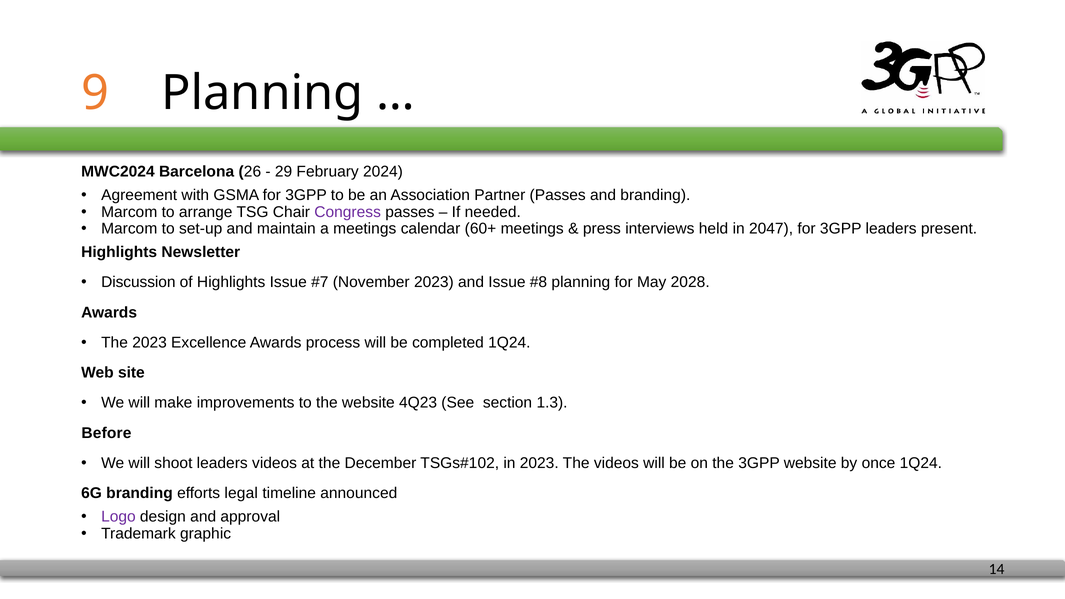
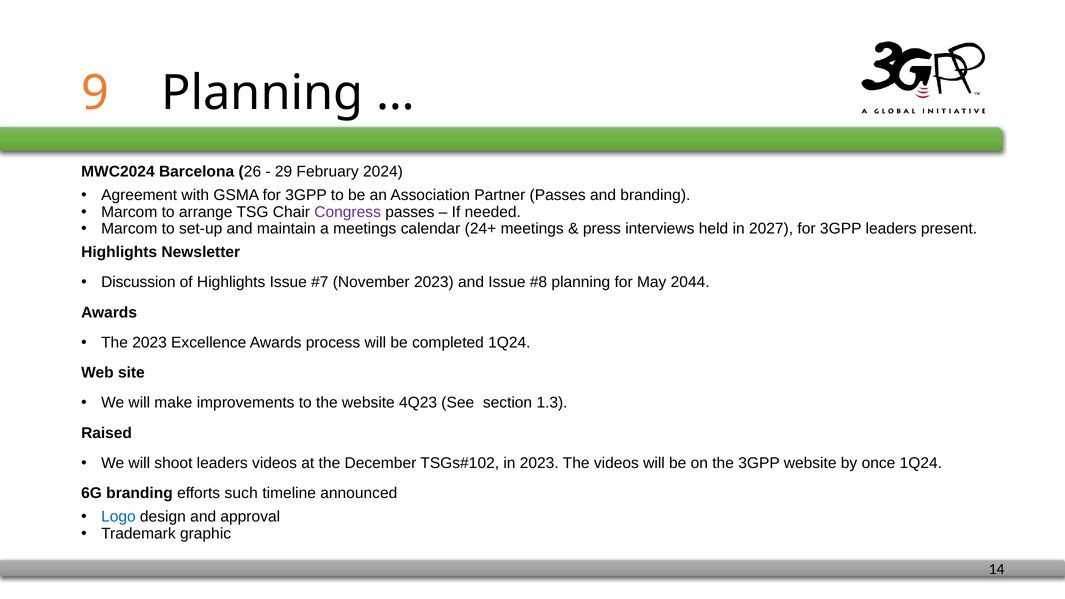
60+: 60+ -> 24+ (481, 229)
2047: 2047 -> 2027 (771, 229)
2028: 2028 -> 2044 (690, 282)
Before: Before -> Raised (107, 433)
legal: legal -> such (241, 493)
Logo colour: purple -> blue (118, 517)
